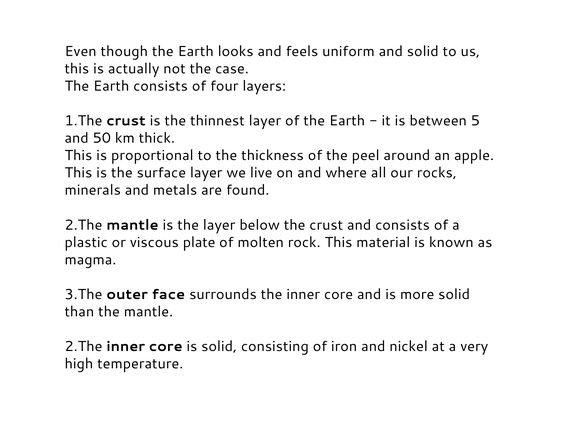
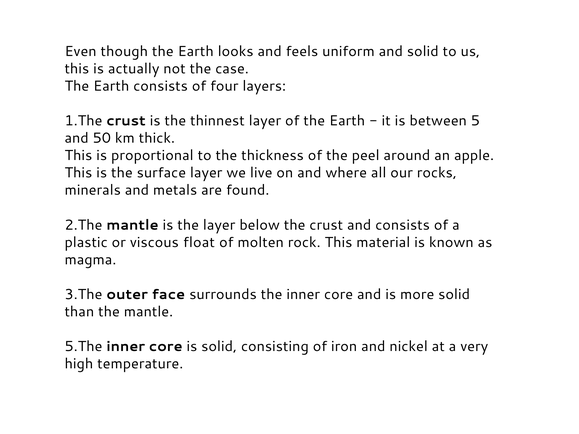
plate: plate -> float (199, 242)
2.The: 2.The -> 5.The (83, 347)
